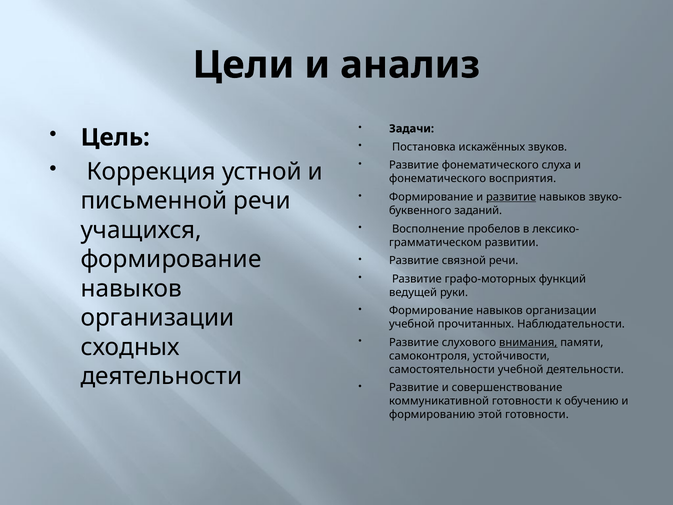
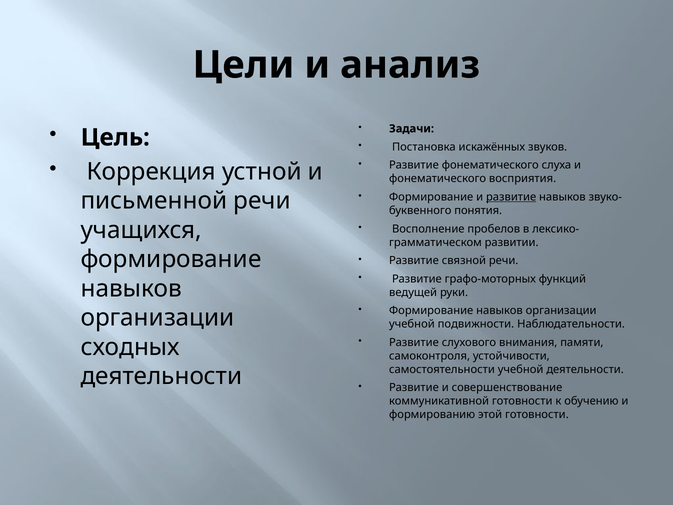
заданий: заданий -> понятия (478, 210)
прочитанных: прочитанных -> подвижности (476, 324)
внимания underline: present -> none (528, 342)
